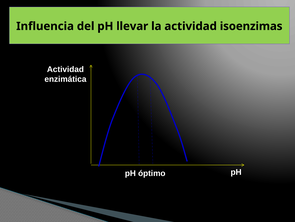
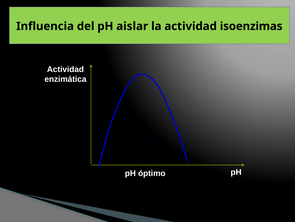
llevar: llevar -> aislar (132, 26)
